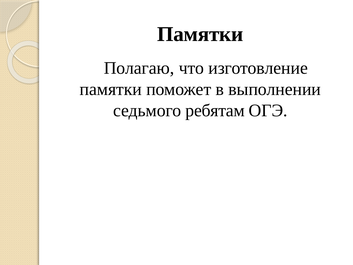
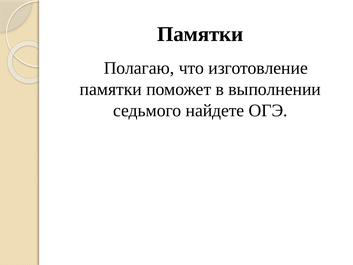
ребятам: ребятам -> найдете (215, 110)
